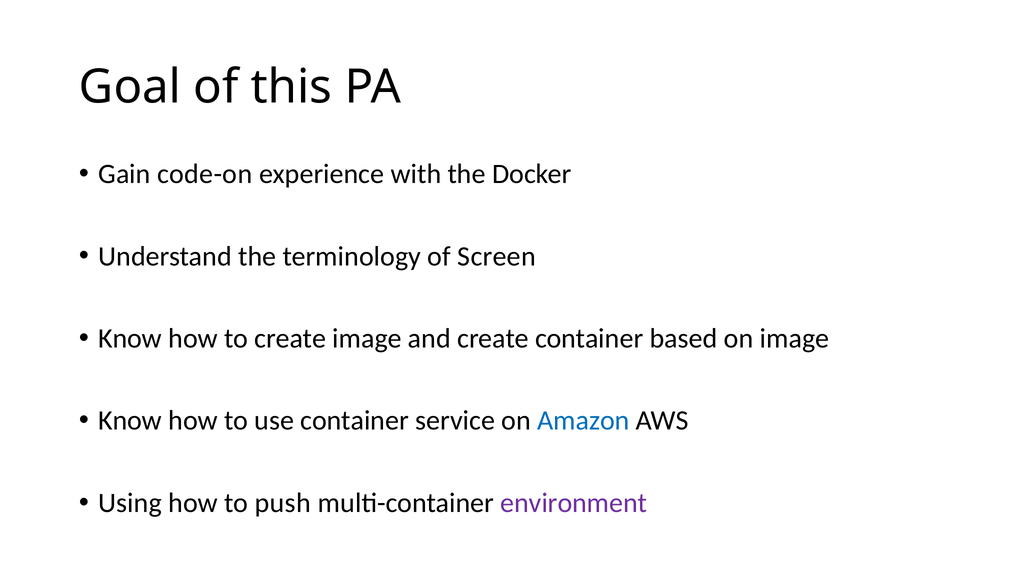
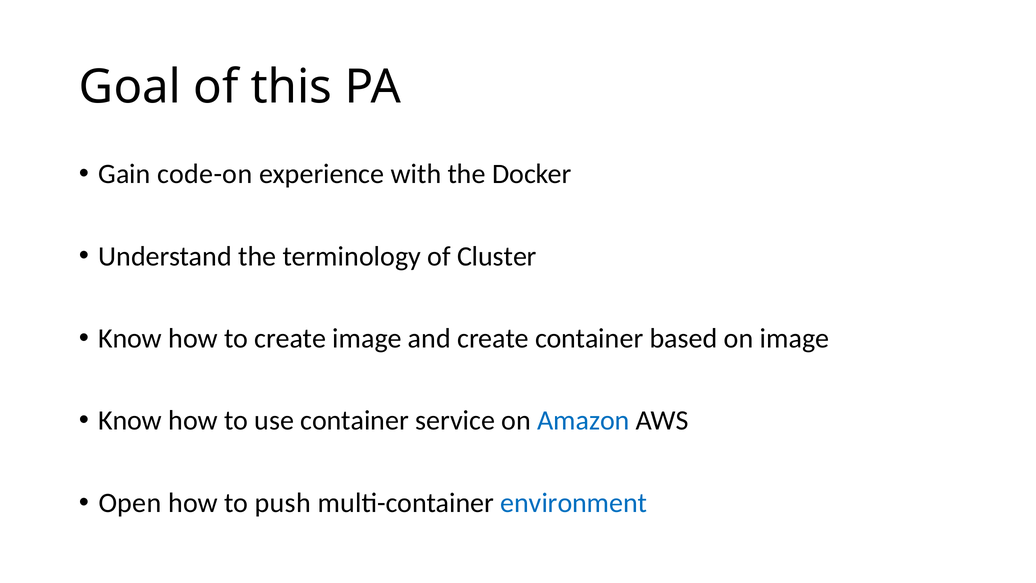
Screen: Screen -> Cluster (497, 256)
Using: Using -> Open (130, 503)
environment colour: purple -> blue (574, 503)
